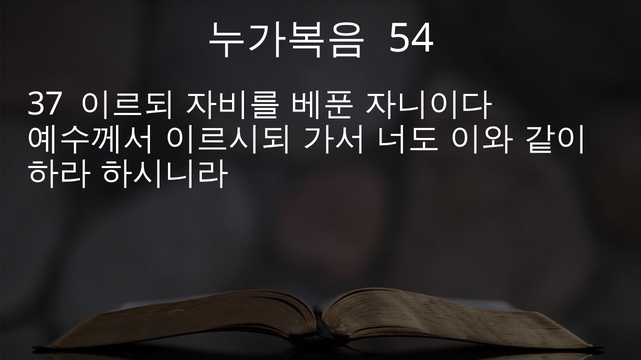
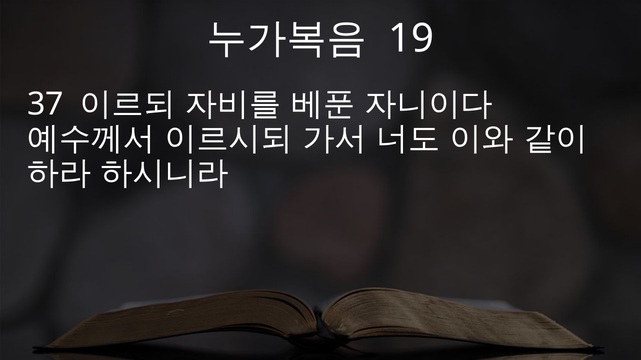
54: 54 -> 19 (411, 39)
